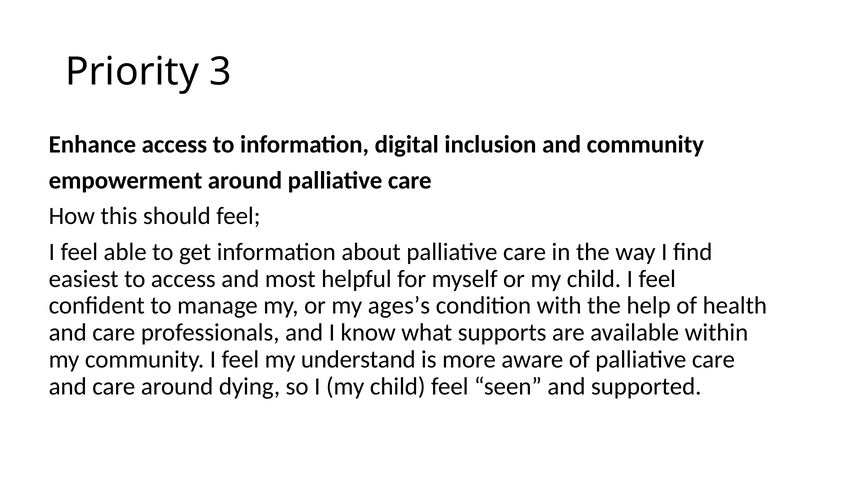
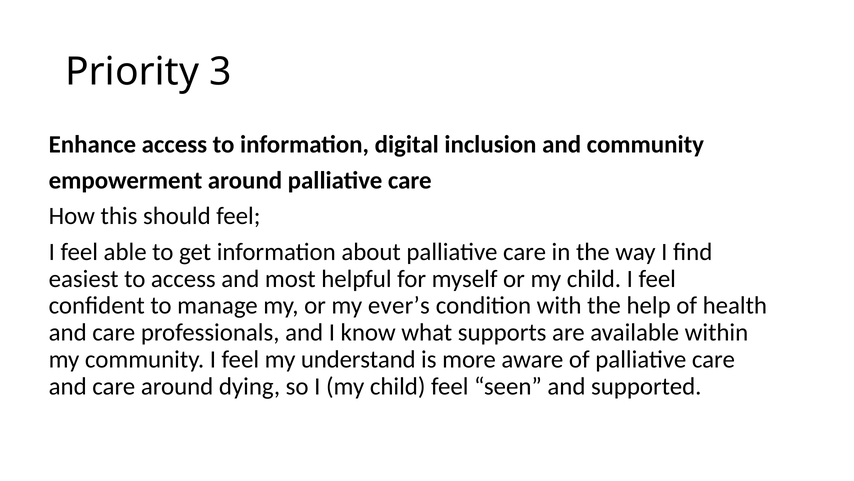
ages’s: ages’s -> ever’s (399, 305)
